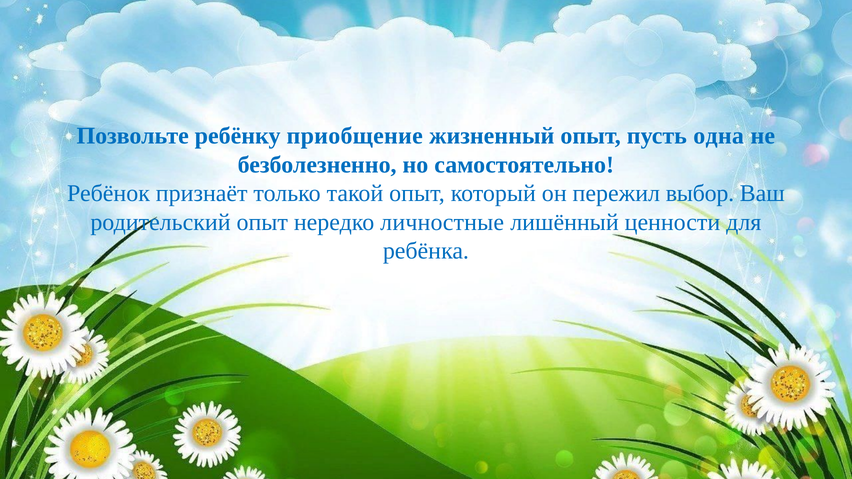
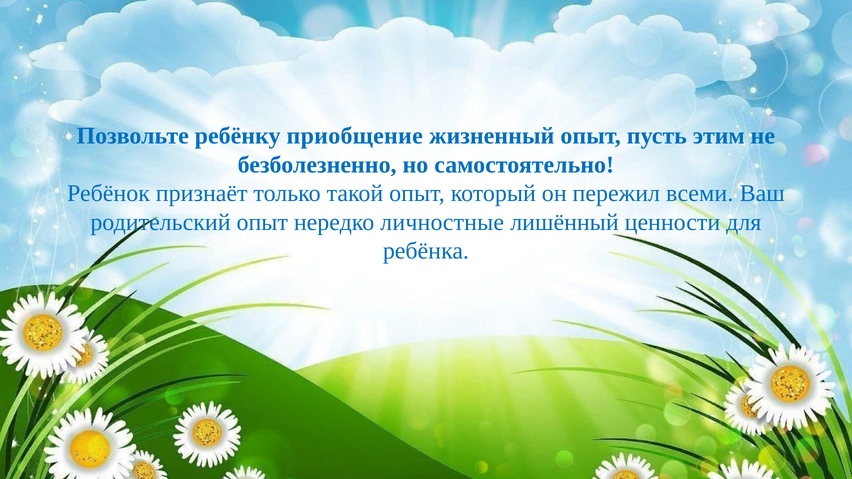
одна: одна -> этим (719, 136)
выбор: выбор -> всеми (700, 193)
